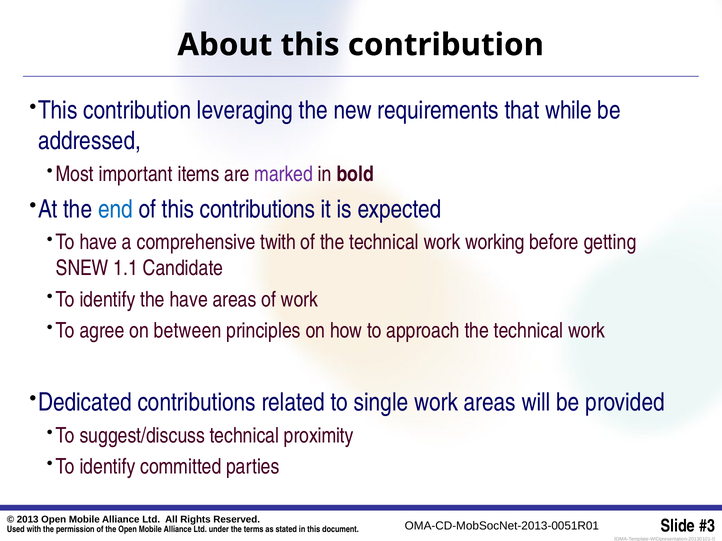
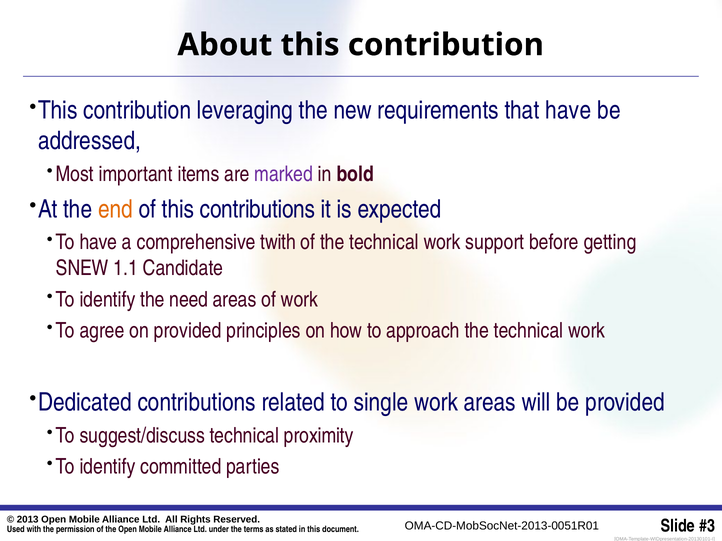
that while: while -> have (568, 111)
end colour: blue -> orange (115, 209)
working: working -> support (495, 243)
the have: have -> need (189, 300)
on between: between -> provided (188, 331)
